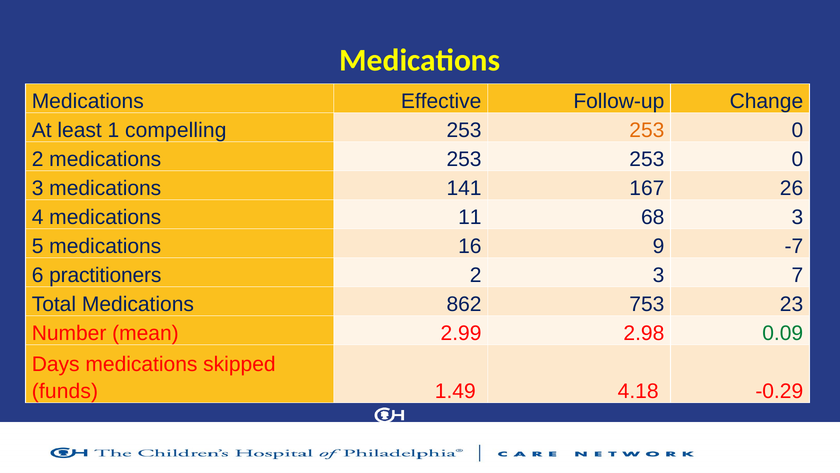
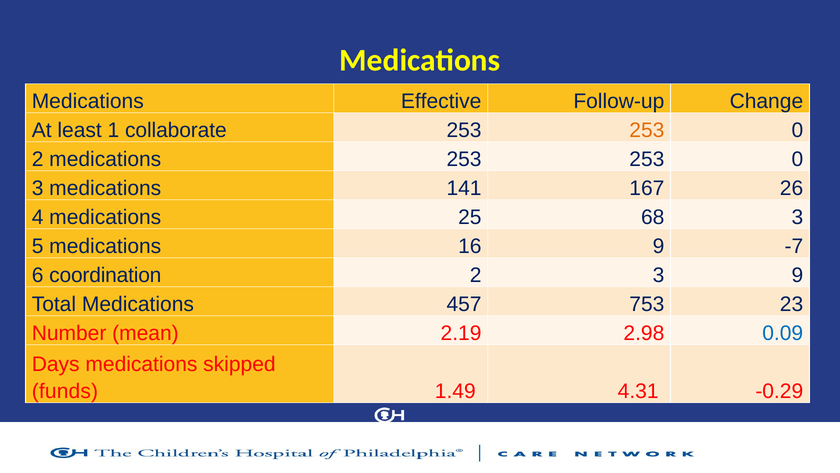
compelling: compelling -> collaborate (176, 130)
11: 11 -> 25 (470, 217)
practitioners: practitioners -> coordination (105, 275)
3 7: 7 -> 9 (797, 275)
862: 862 -> 457 (464, 304)
2.99: 2.99 -> 2.19 (461, 333)
0.09 colour: green -> blue (783, 333)
4.18: 4.18 -> 4.31 (638, 391)
